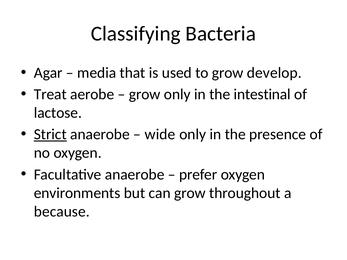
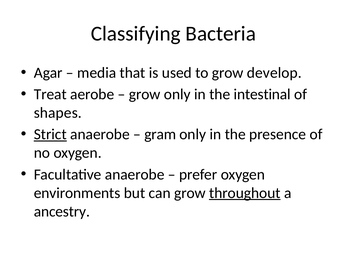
lactose: lactose -> shapes (58, 113)
wide: wide -> gram (160, 135)
throughout underline: none -> present (245, 193)
because: because -> ancestry (62, 212)
